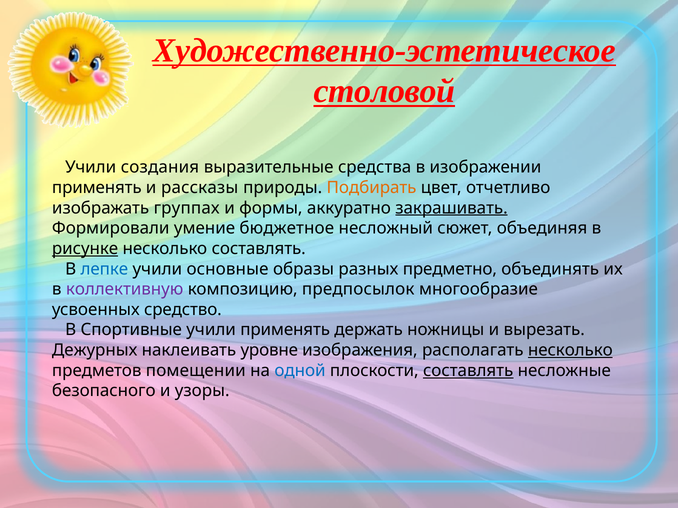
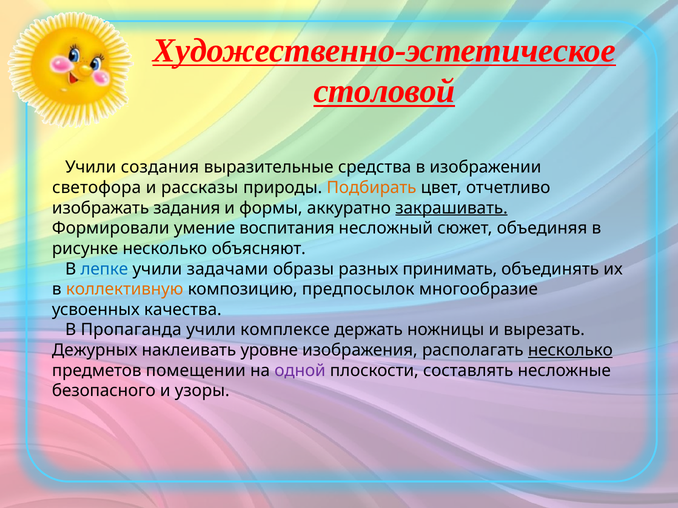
применять: применять -> светофора (97, 188)
группах: группах -> задания (187, 208)
бюджетное: бюджетное -> воспитания (287, 229)
рисунке underline: present -> none (85, 249)
несколько составлять: составлять -> объясняют (259, 249)
основные: основные -> задачами (227, 269)
предметно: предметно -> принимать (450, 269)
коллективную colour: purple -> orange (125, 290)
средство: средство -> качества (183, 310)
Спортивные: Спортивные -> Пропаганда (131, 330)
учили применять: применять -> комплексе (285, 330)
одной colour: blue -> purple (300, 371)
составлять underline: present -> none (468, 371)
